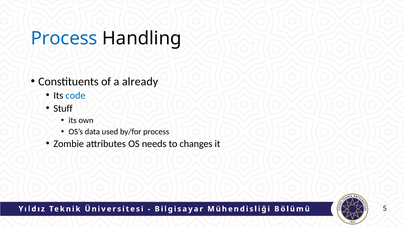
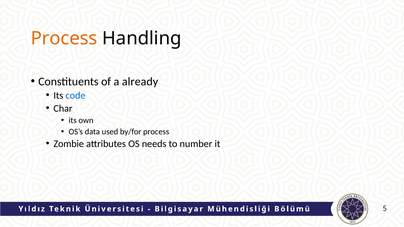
Process colour: blue -> orange (64, 38)
Stuff: Stuff -> Char (63, 109)
changes: changes -> number (196, 144)
